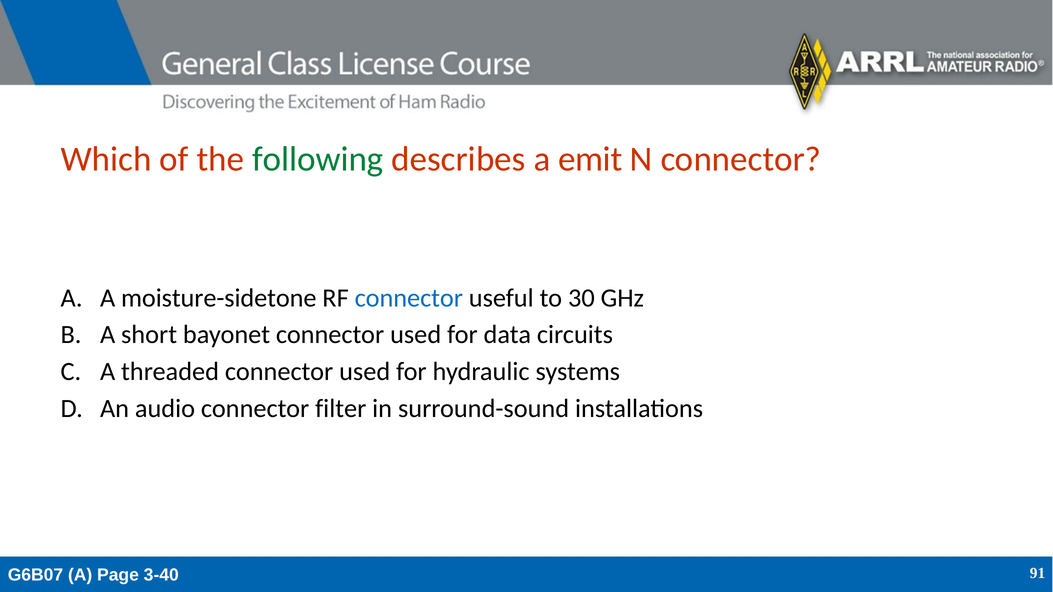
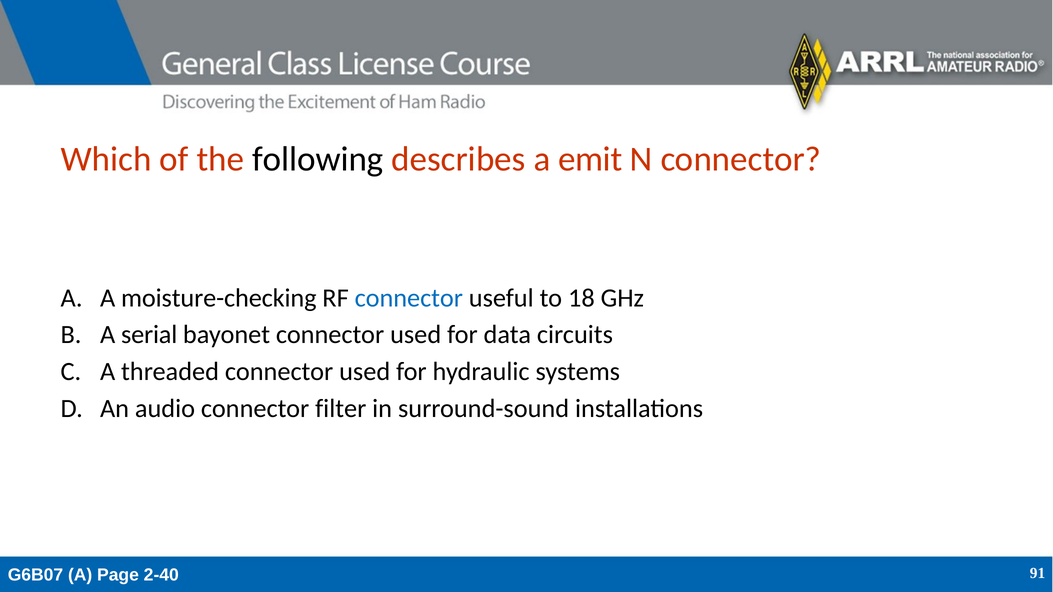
following colour: green -> black (318, 159)
moisture-sidetone: moisture-sidetone -> moisture-checking (219, 298)
30: 30 -> 18 (581, 298)
short: short -> serial (149, 335)
3-40: 3-40 -> 2-40 (161, 575)
